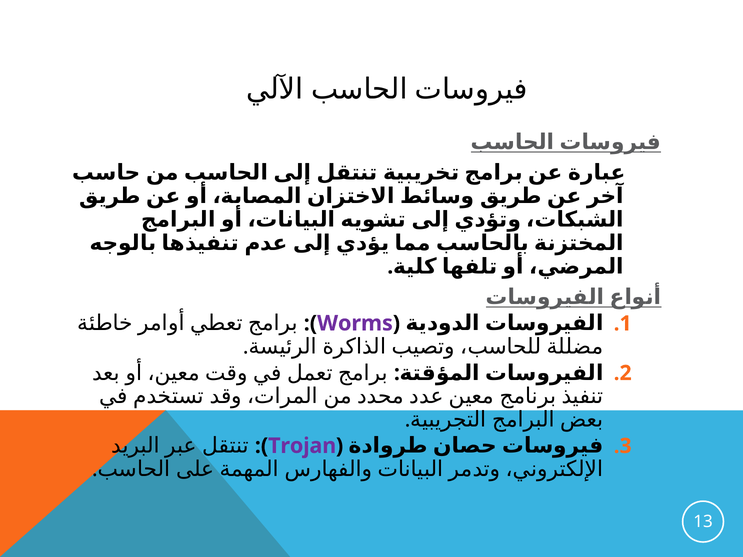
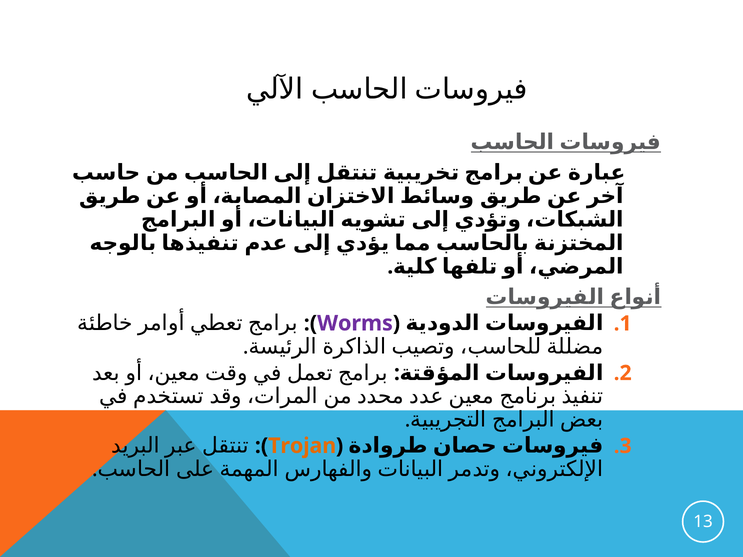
Trojan colour: purple -> orange (302, 446)
